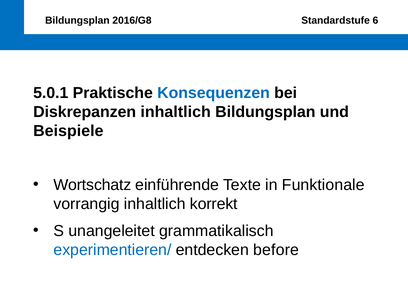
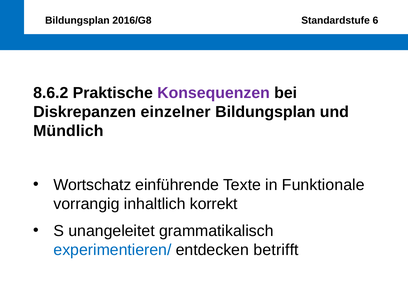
5.0.1: 5.0.1 -> 8.6.2 (51, 93)
Konsequenzen colour: blue -> purple (214, 93)
Diskrepanzen inhaltlich: inhaltlich -> einzelner (176, 112)
Beispiele: Beispiele -> Mündlich (68, 131)
before: before -> betrifft (276, 250)
